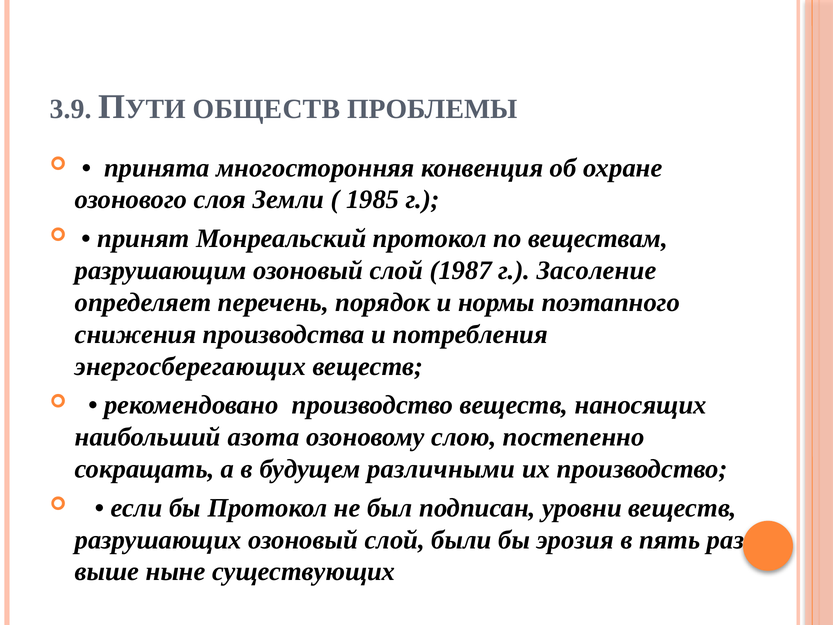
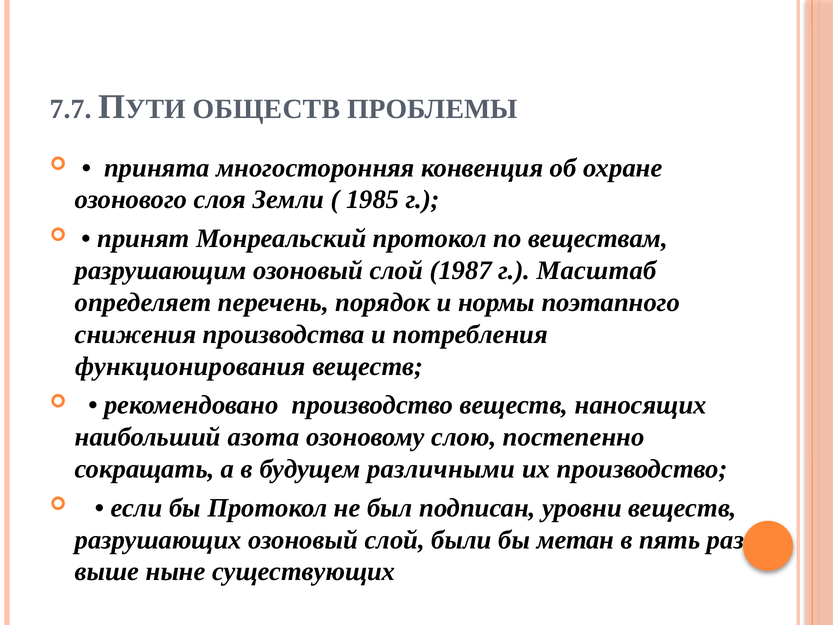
3.9: 3.9 -> 7.7 (71, 109)
Засоление: Засоление -> Масштаб (597, 270)
энергосберегающих: энергосберегающих -> функционирования (190, 366)
эрозия: эрозия -> метан (575, 540)
